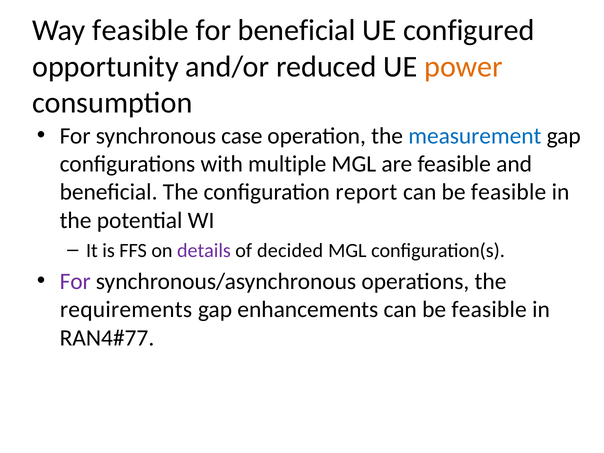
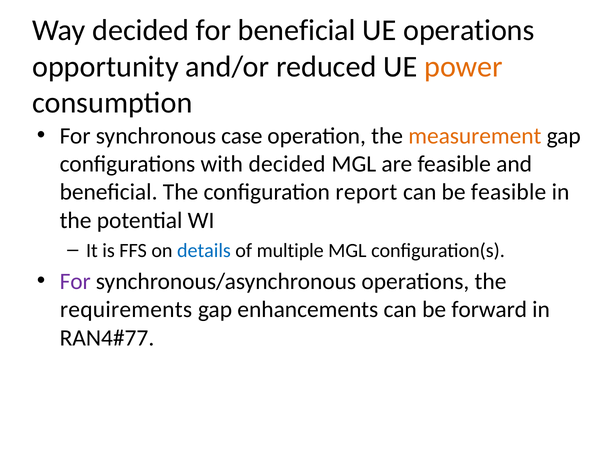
Way feasible: feasible -> decided (141, 30)
UE configured: configured -> operations (469, 30)
measurement colour: blue -> orange (475, 136)
with multiple: multiple -> decided (287, 164)
details colour: purple -> blue (204, 250)
decided: decided -> multiple (290, 250)
enhancements can be feasible: feasible -> forward (489, 310)
